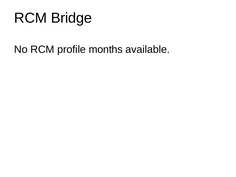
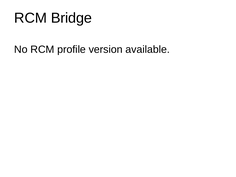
months: months -> version (106, 49)
